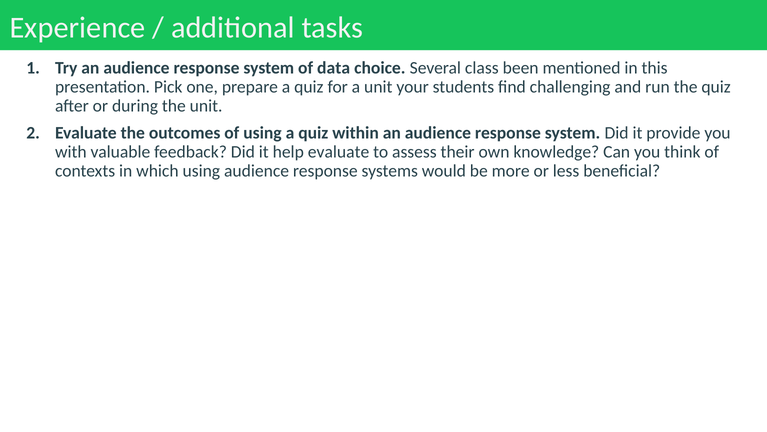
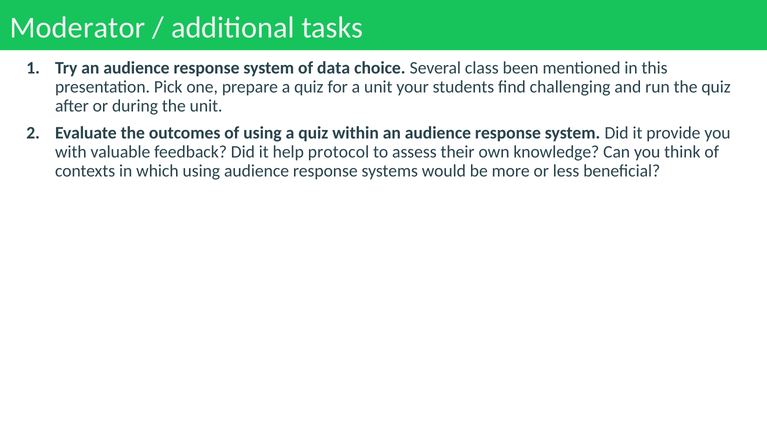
Experience: Experience -> Moderator (77, 27)
help evaluate: evaluate -> protocol (339, 152)
